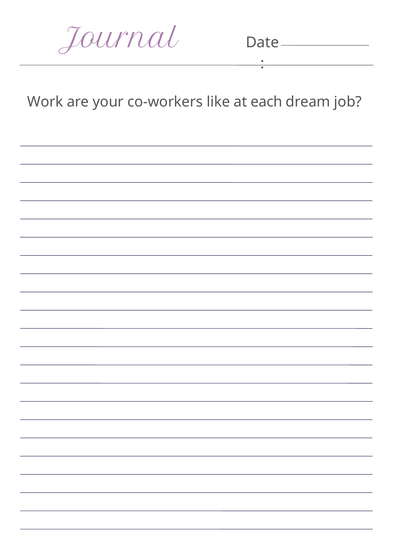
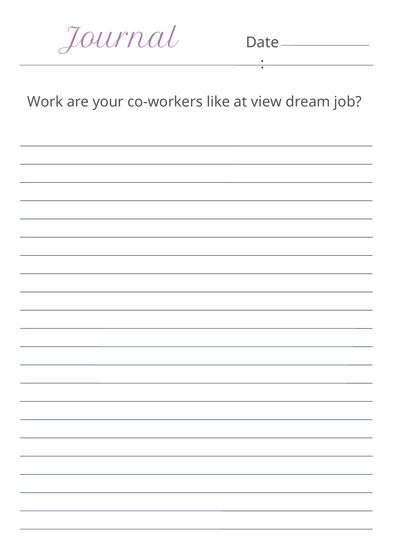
each: each -> view (266, 102)
